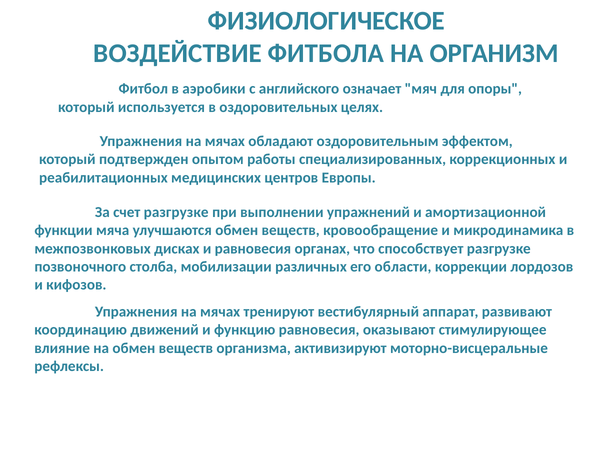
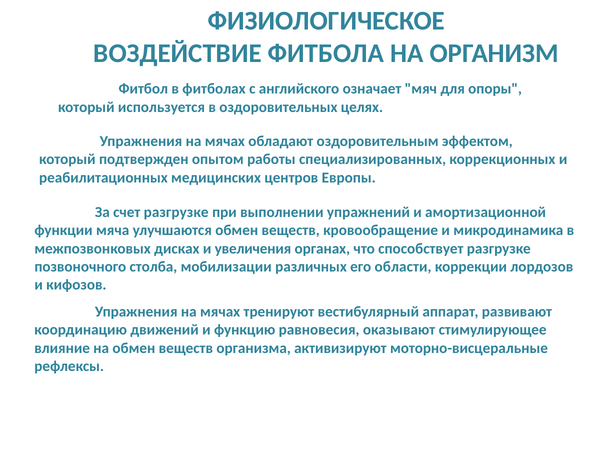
аэробики: аэробики -> фитболах (214, 89)
и равновесия: равновесия -> увеличения (253, 248)
